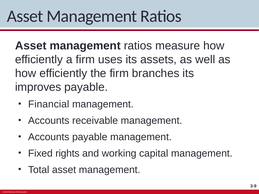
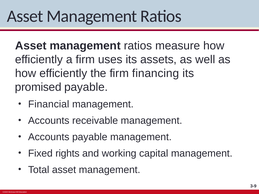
branches: branches -> financing (156, 73)
improves: improves -> promised (38, 87)
